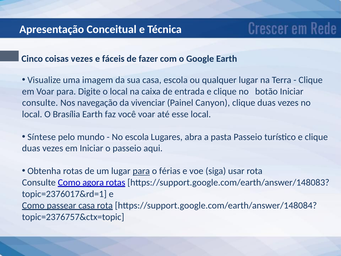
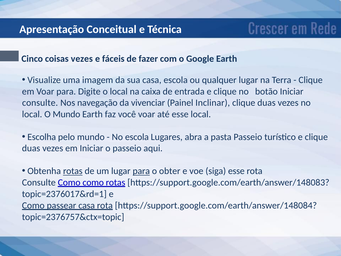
Canyon: Canyon -> Inclinar (213, 103)
O Brasília: Brasília -> Mundo (66, 114)
Síntese: Síntese -> Escolha (42, 137)
rotas underline: none -> present (73, 171)
férias: férias -> obter (170, 171)
siga usar: usar -> esse (236, 171)
Como agora: agora -> como (93, 182)
